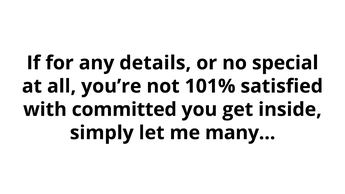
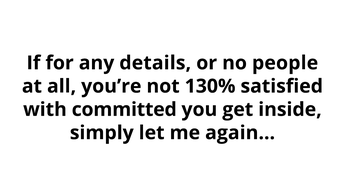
special: special -> people (285, 63)
101%: 101% -> 130% (210, 86)
many…: many… -> again… (240, 133)
